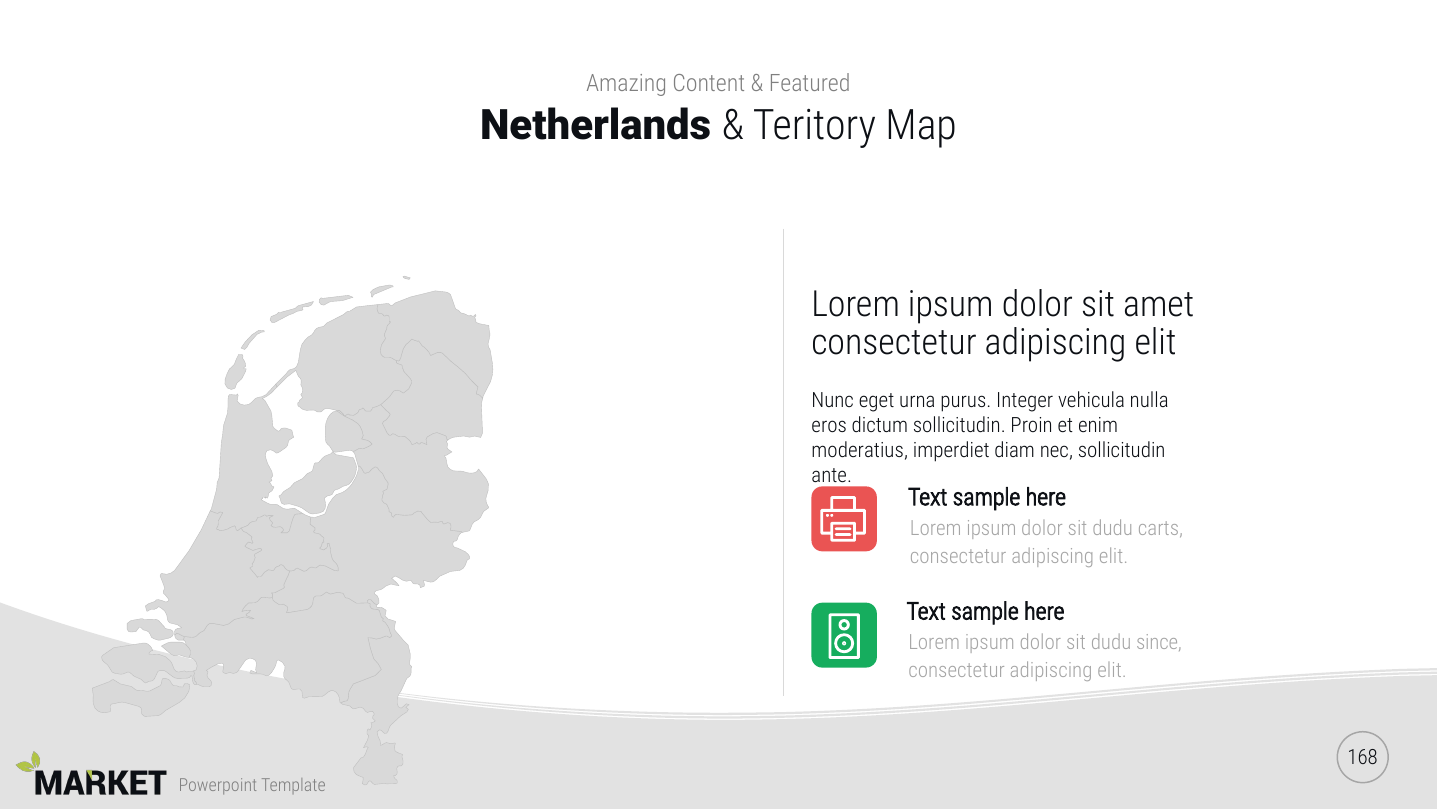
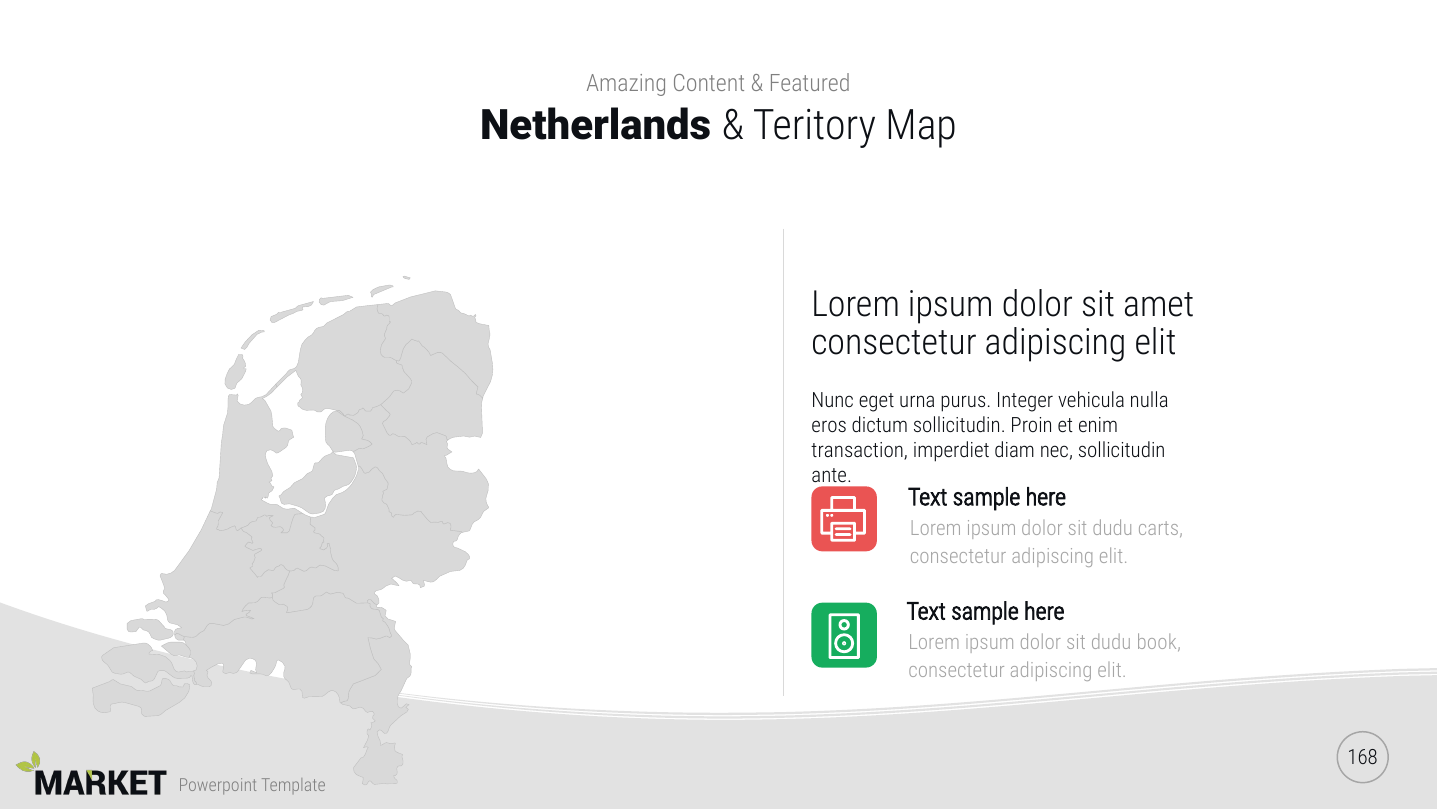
moderatius: moderatius -> transaction (860, 450)
since: since -> book (1159, 642)
